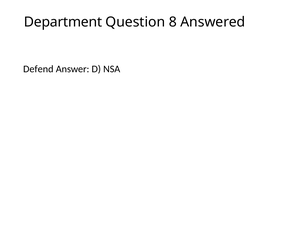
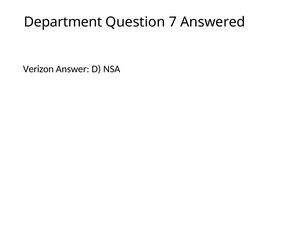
8: 8 -> 7 (173, 22)
Defend: Defend -> Verizon (38, 69)
